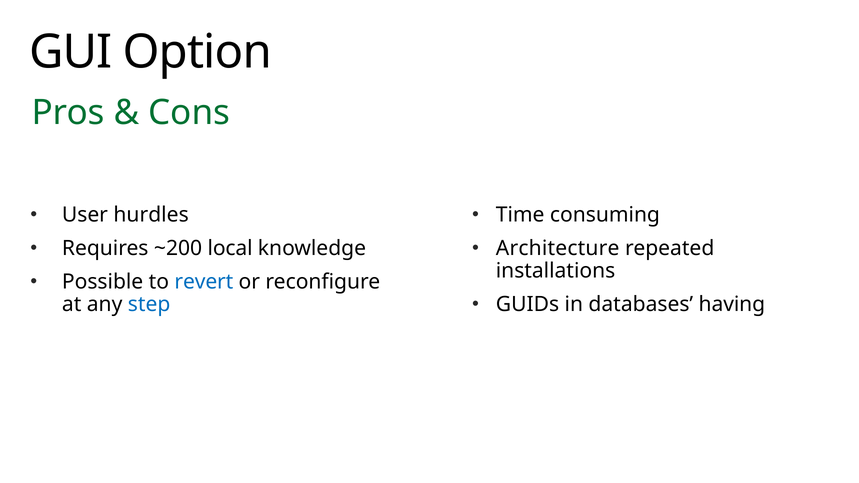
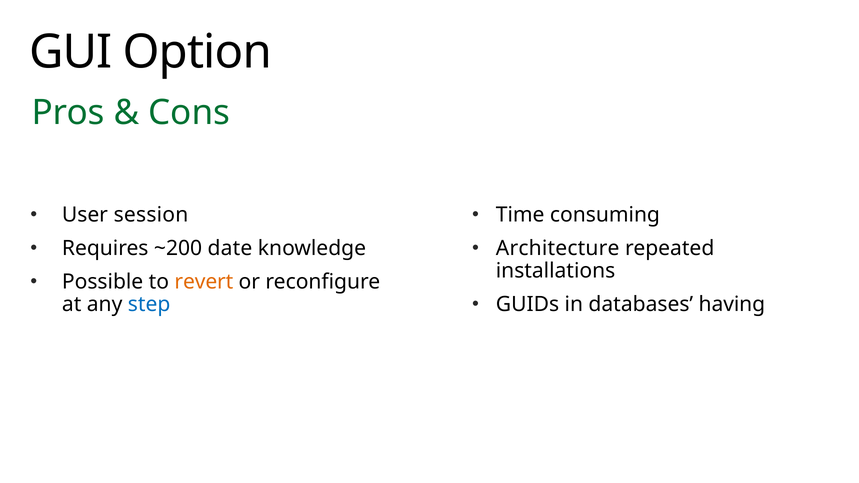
hurdles: hurdles -> session (151, 215)
local: local -> date (230, 248)
revert colour: blue -> orange (204, 282)
